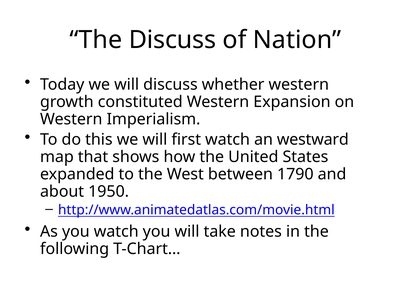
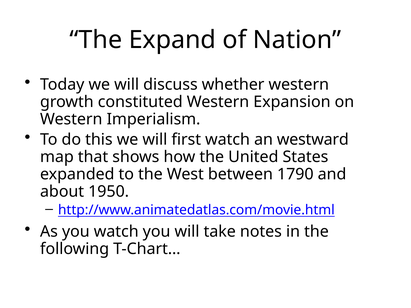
The Discuss: Discuss -> Expand (172, 40)
